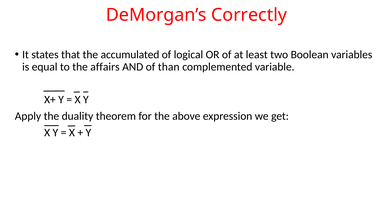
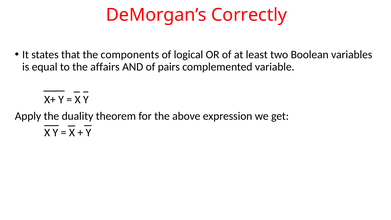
accumulated: accumulated -> components (130, 55)
than: than -> pairs (169, 67)
